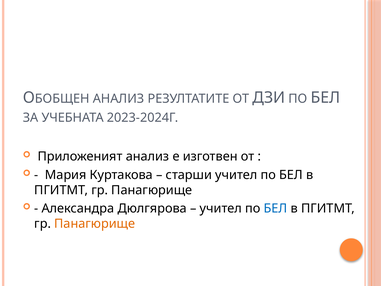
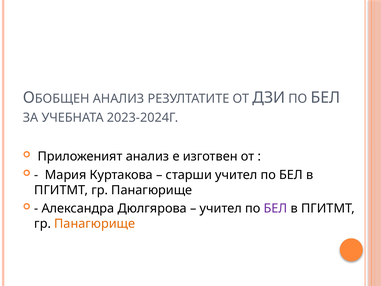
БЕЛ colour: blue -> purple (275, 208)
